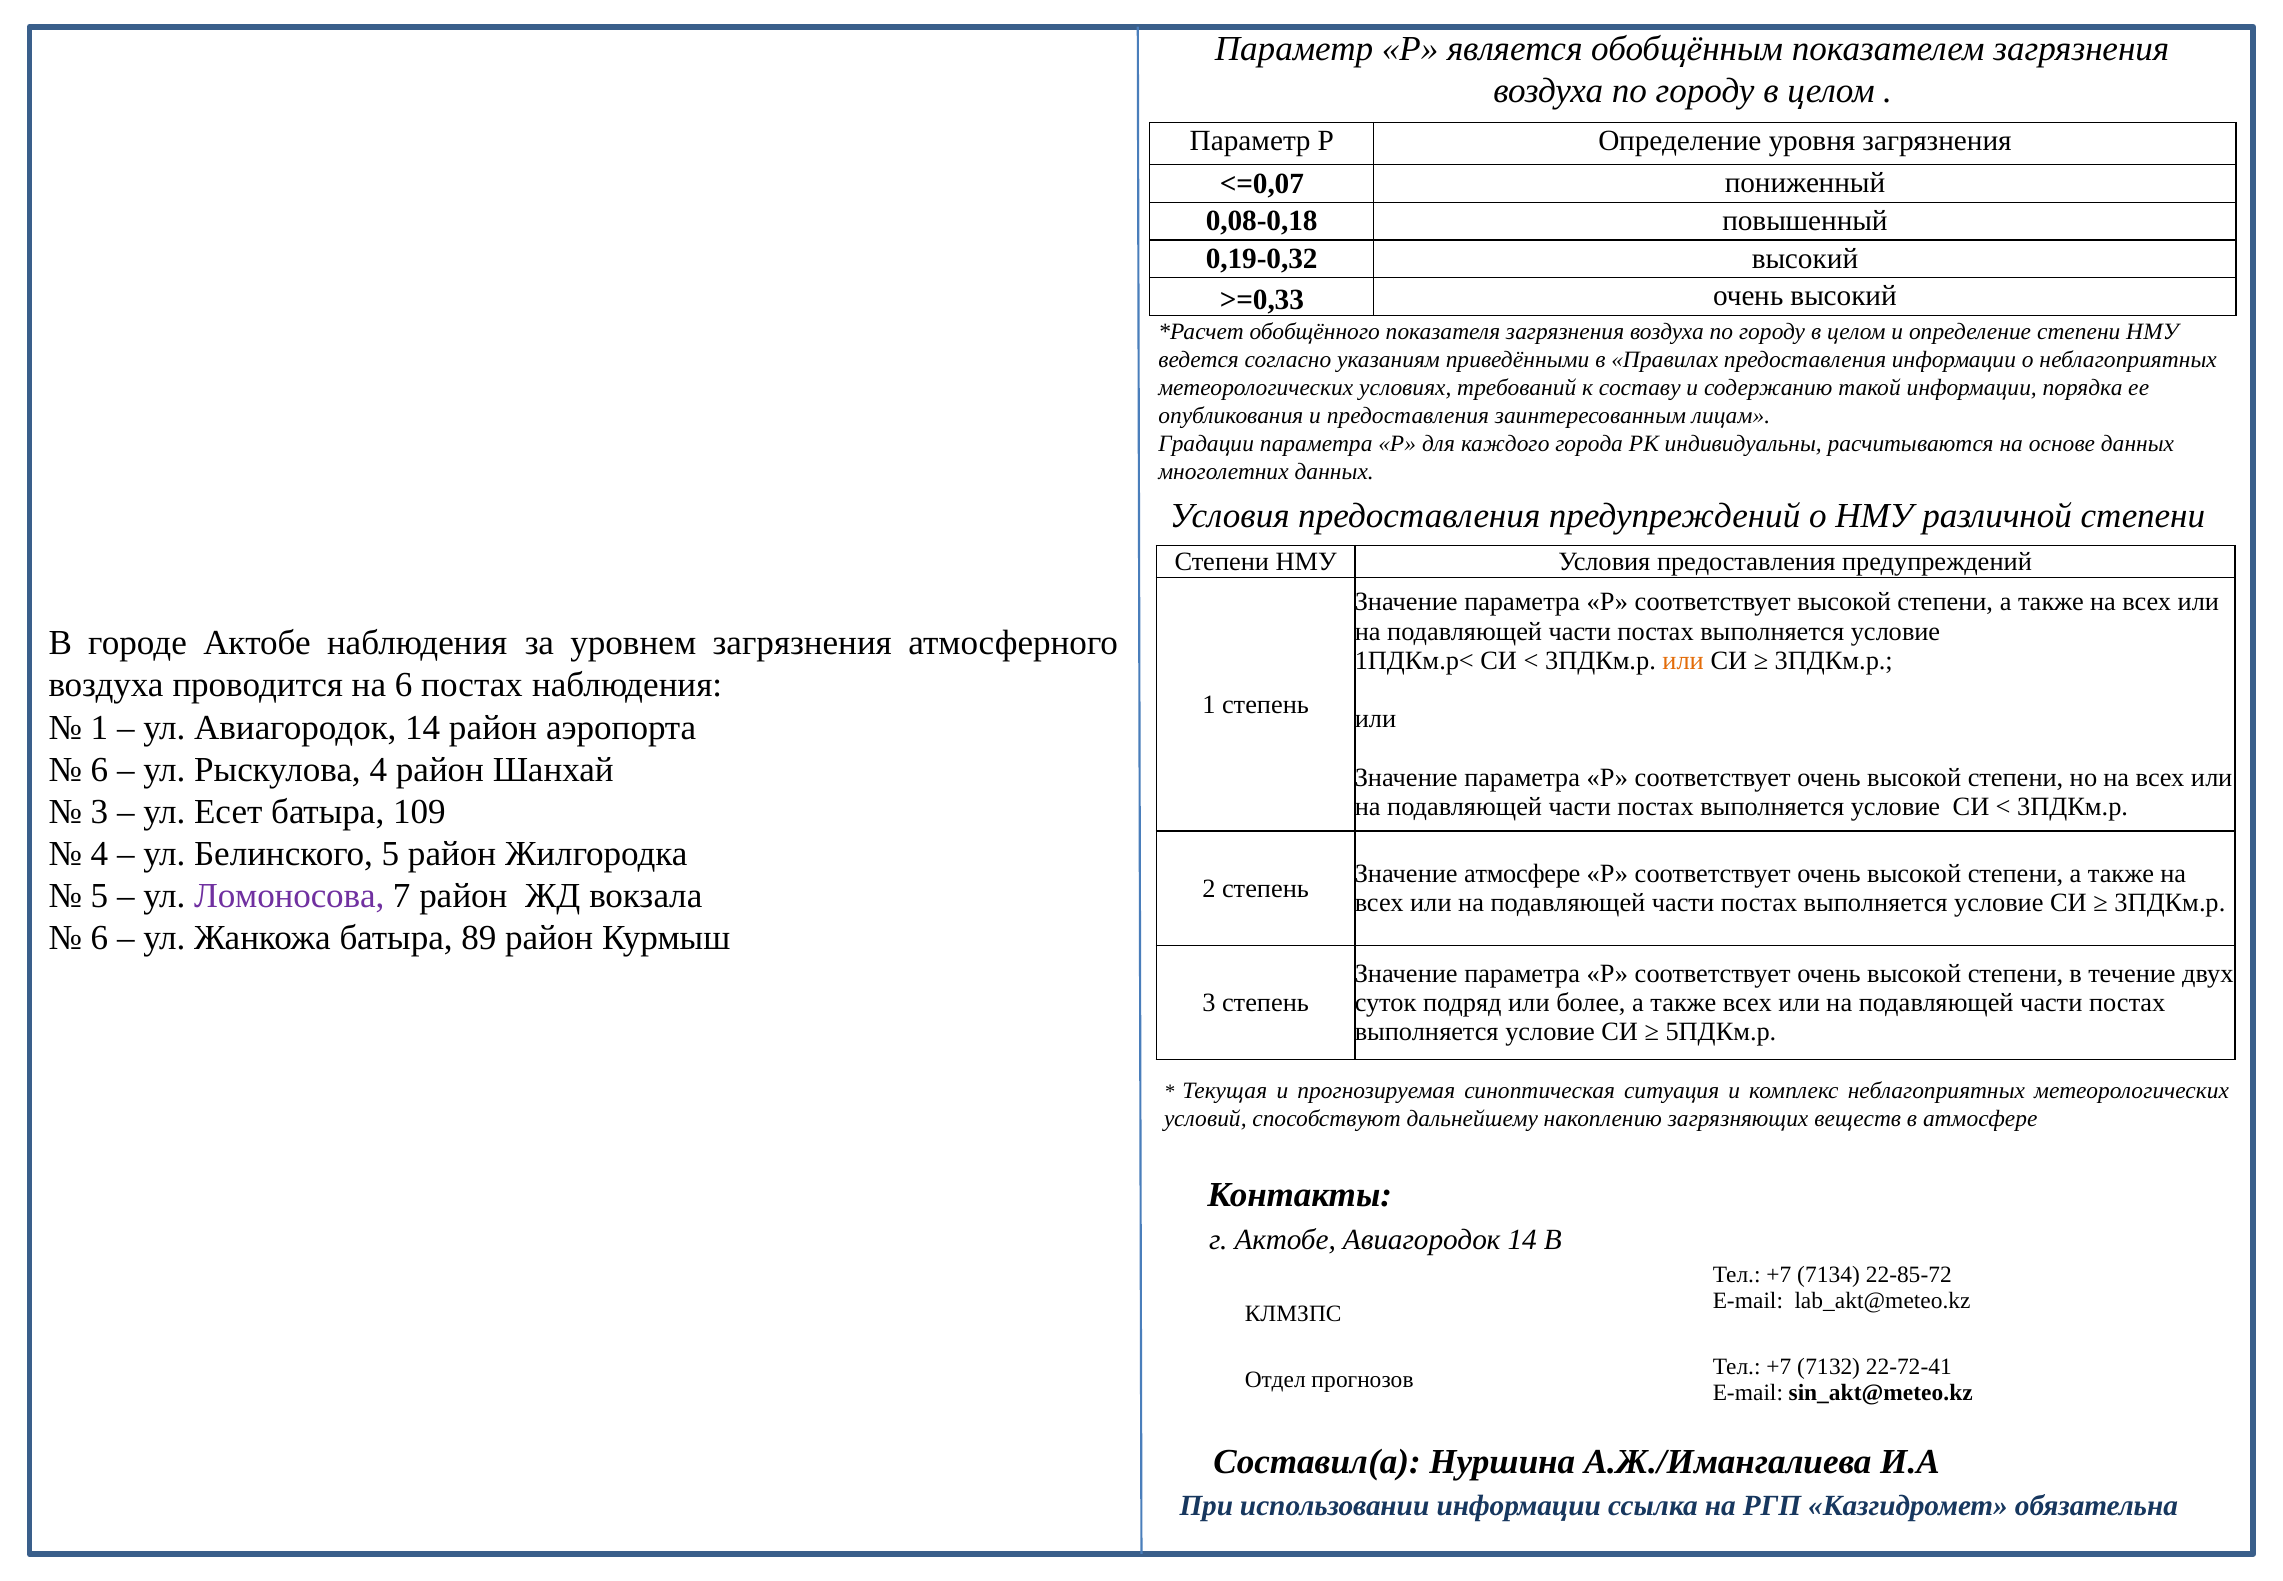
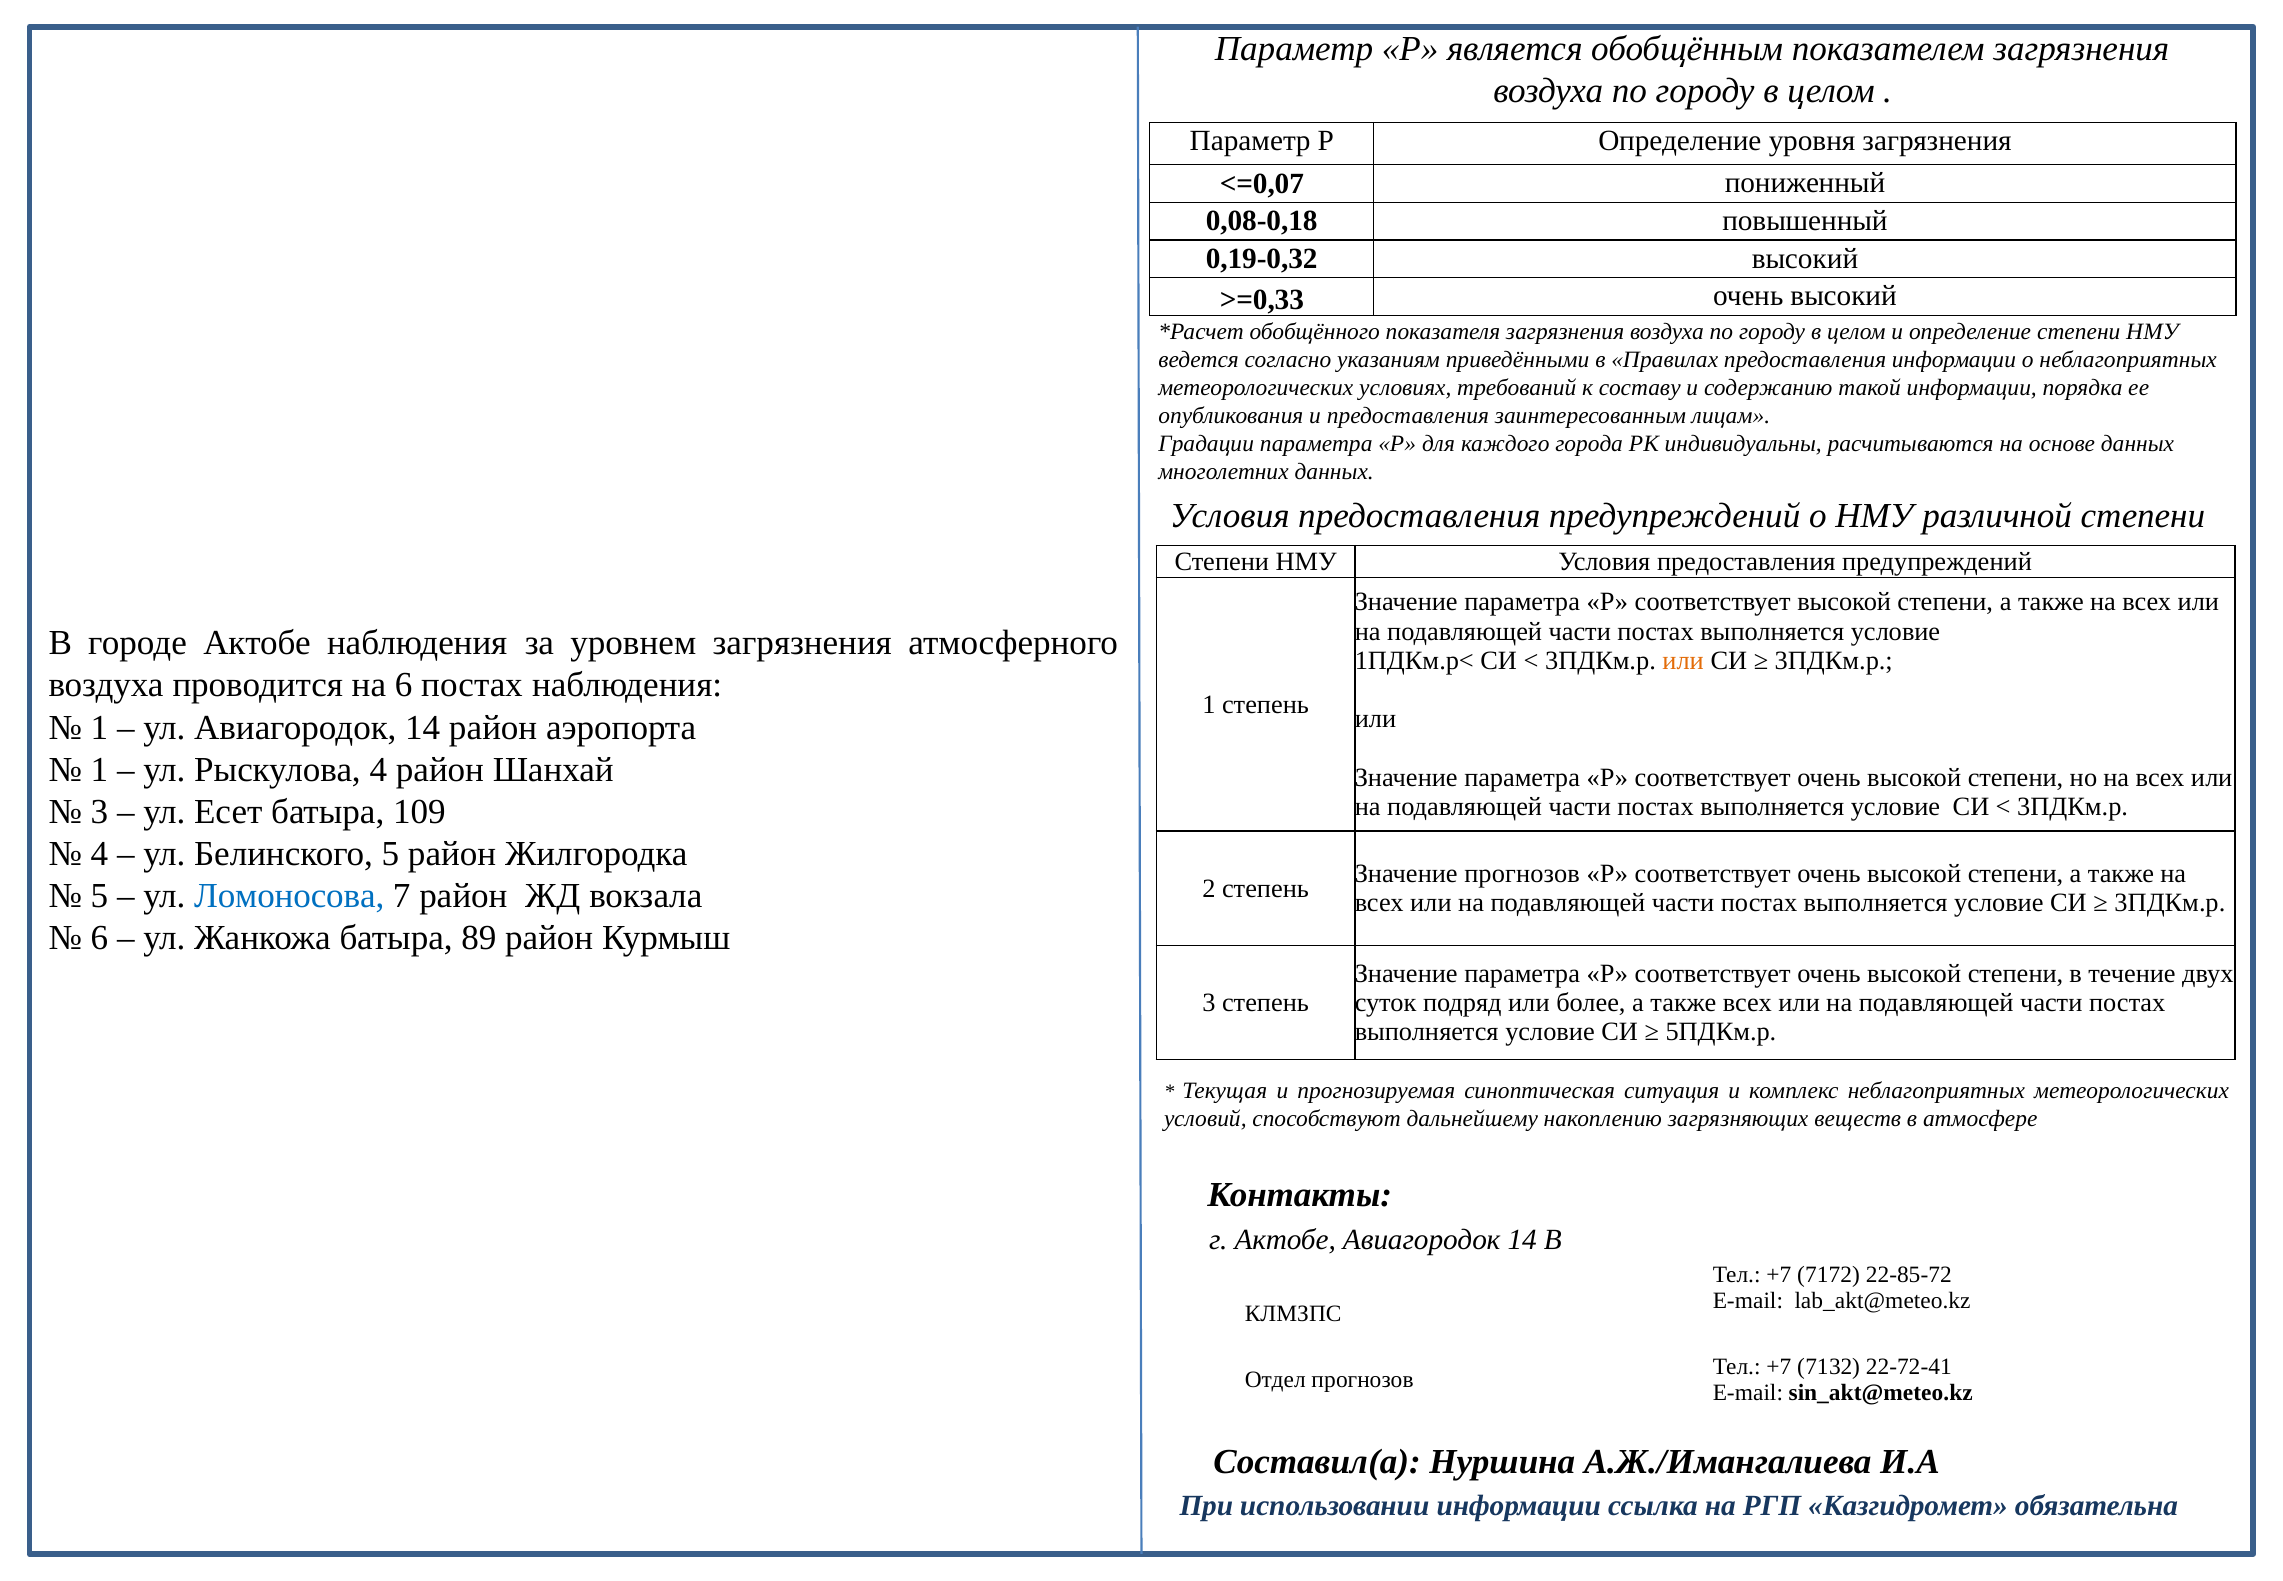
6: 6 -> 1 (99, 769)
Значение атмосфере: атмосфере -> прогнозов (1522, 873)
Ломоносова colour: purple -> blue (289, 896)
7134: 7134 -> 7172 (1829, 1275)
